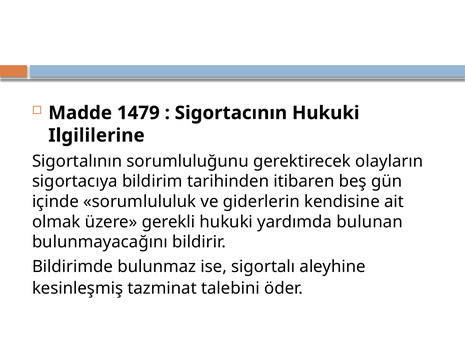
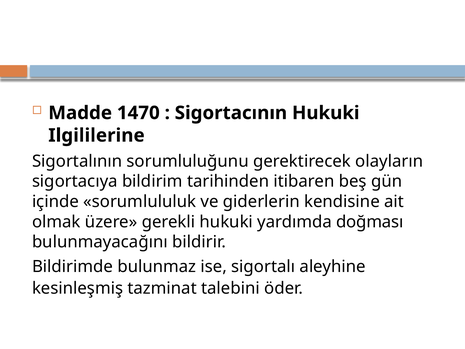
1479: 1479 -> 1470 (138, 113)
bulunan: bulunan -> doğması (370, 222)
